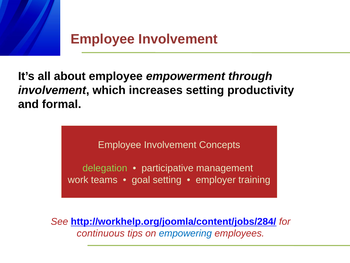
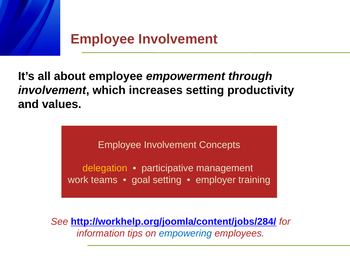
formal: formal -> values (62, 104)
delegation colour: light green -> yellow (105, 168)
continuous: continuous -> information (101, 233)
